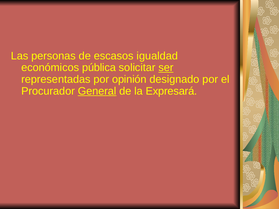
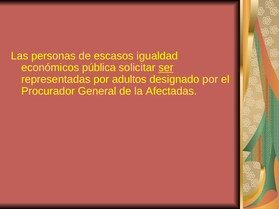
opinión: opinión -> adultos (129, 79)
General underline: present -> none (97, 91)
Expresará: Expresará -> Afectadas (171, 91)
